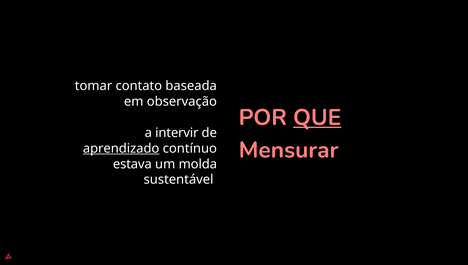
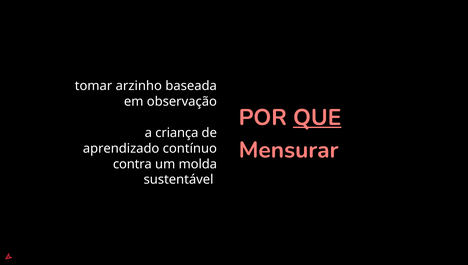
contato: contato -> arzinho (139, 86)
intervir: intervir -> criança (177, 133)
aprendizado underline: present -> none (121, 148)
estava: estava -> contra (132, 164)
